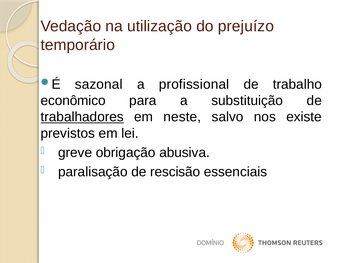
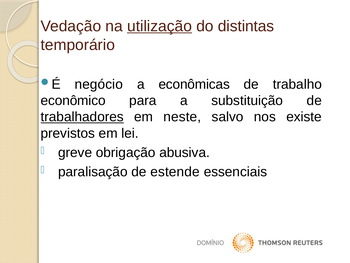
utilização underline: none -> present (160, 26)
prejuízo: prejuízo -> distintas (246, 26)
sazonal: sazonal -> negócio (99, 84)
profissional: profissional -> econômicas (194, 84)
rescisão: rescisão -> estende (175, 172)
